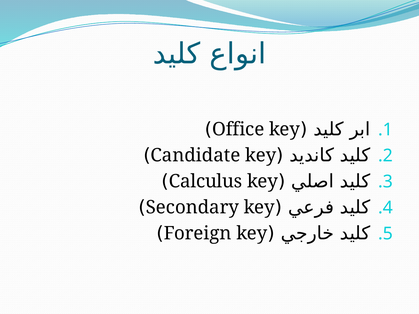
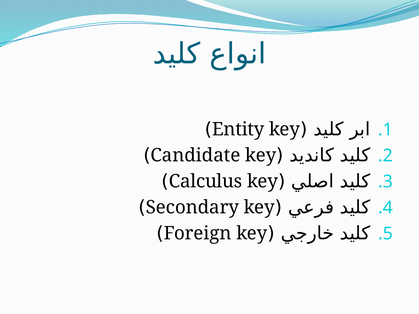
Office: Office -> Entity (238, 129)
